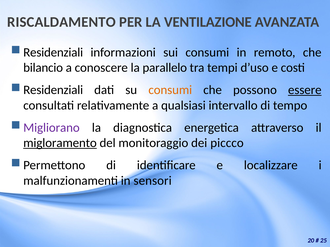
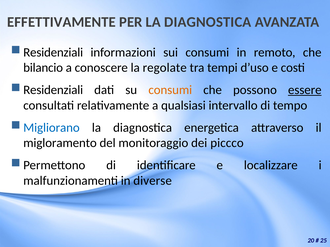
RISCALDAMENTO: RISCALDAMENTO -> EFFETTIVAMENTE (62, 22)
PER LA VENTILAZIONE: VENTILAZIONE -> DIAGNOSTICA (208, 22)
parallelo: parallelo -> regolate (165, 68)
Migliorano colour: purple -> blue (51, 128)
migloramento underline: present -> none (60, 143)
sensori: sensori -> diverse (153, 181)
